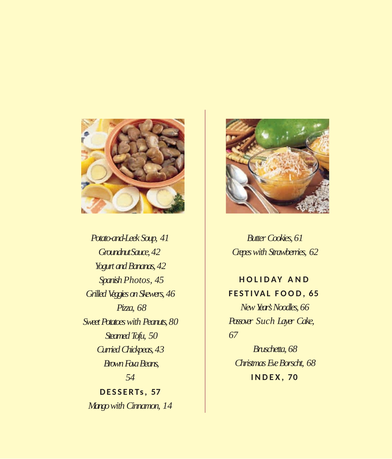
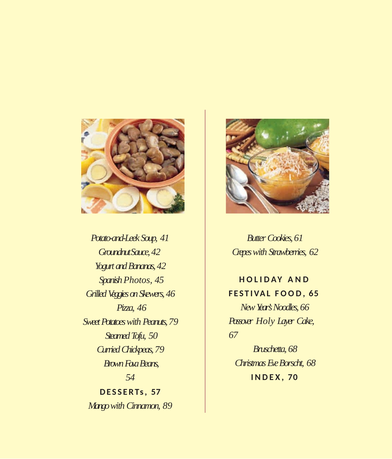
Pizza 68: 68 -> 46 (142, 308)
Such: Such -> Holy (265, 321)
Peanuts 80: 80 -> 79 (174, 322)
Chickpeas 43: 43 -> 79 (160, 349)
14: 14 -> 89 (168, 405)
